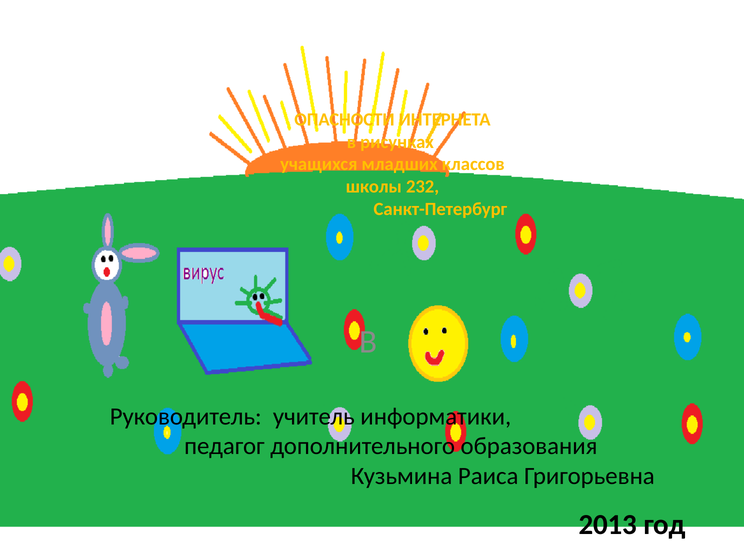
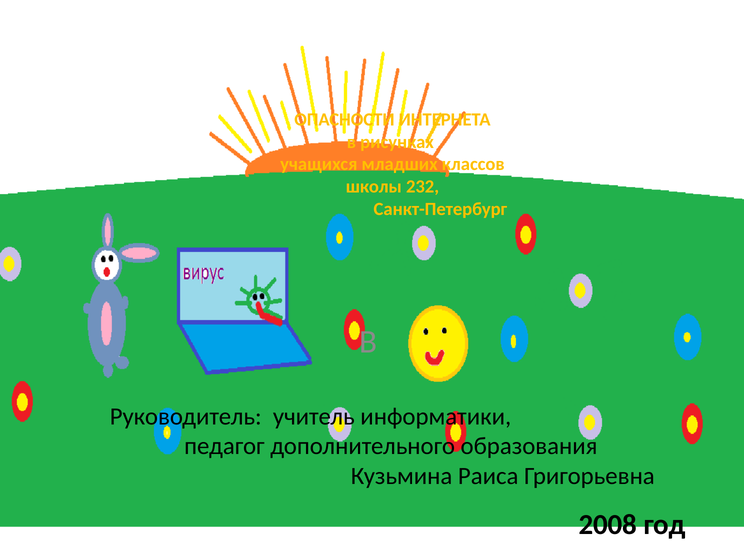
2013: 2013 -> 2008 (608, 525)
